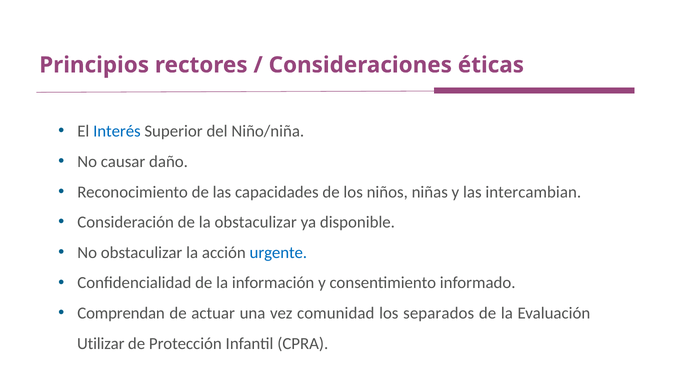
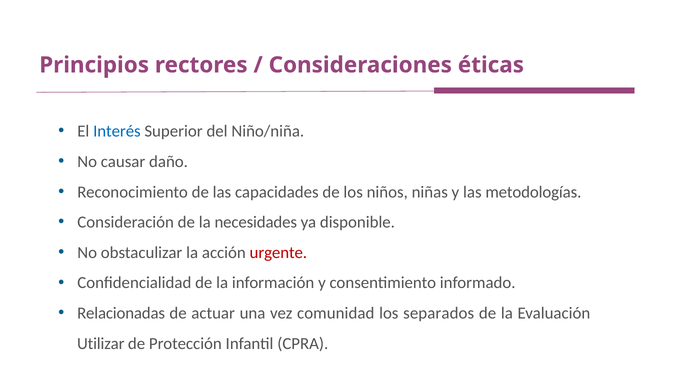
intercambian: intercambian -> metodologías (533, 192)
la obstaculizar: obstaculizar -> necesidades (256, 222)
urgente colour: blue -> red (278, 253)
Comprendan: Comprendan -> Relacionadas (121, 313)
